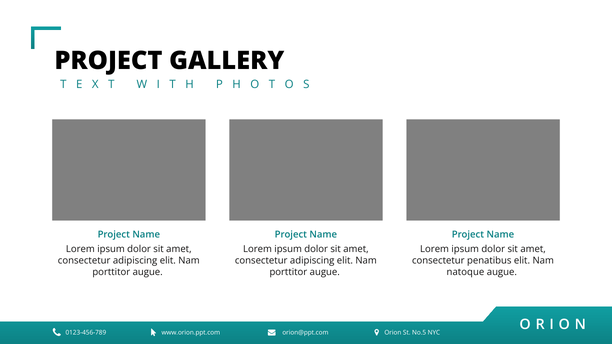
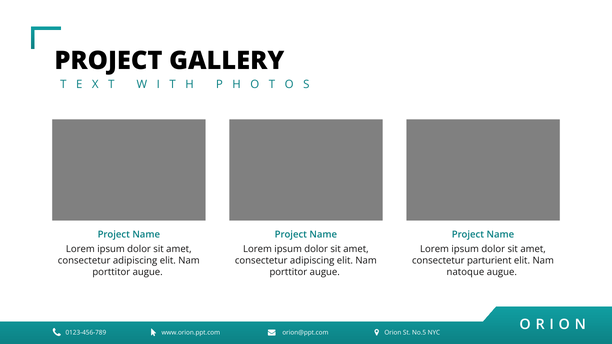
penatibus: penatibus -> parturient (489, 261)
